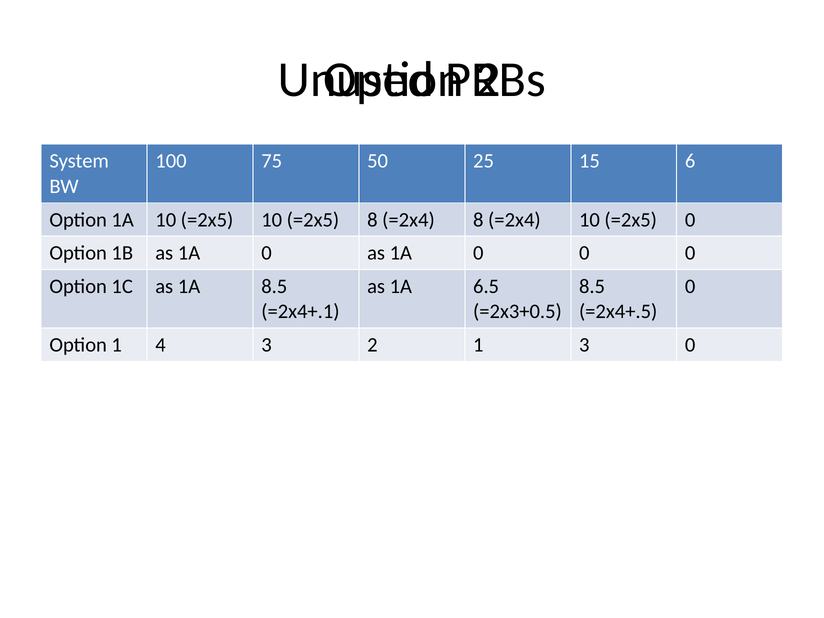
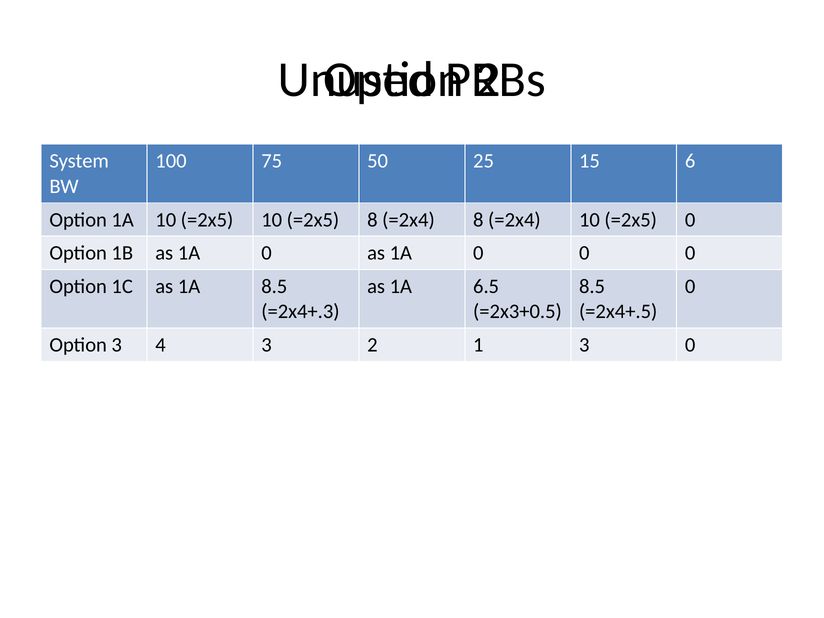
=2x4+.1: =2x4+.1 -> =2x4+.3 (300, 312)
Option 1: 1 -> 3 (117, 345)
